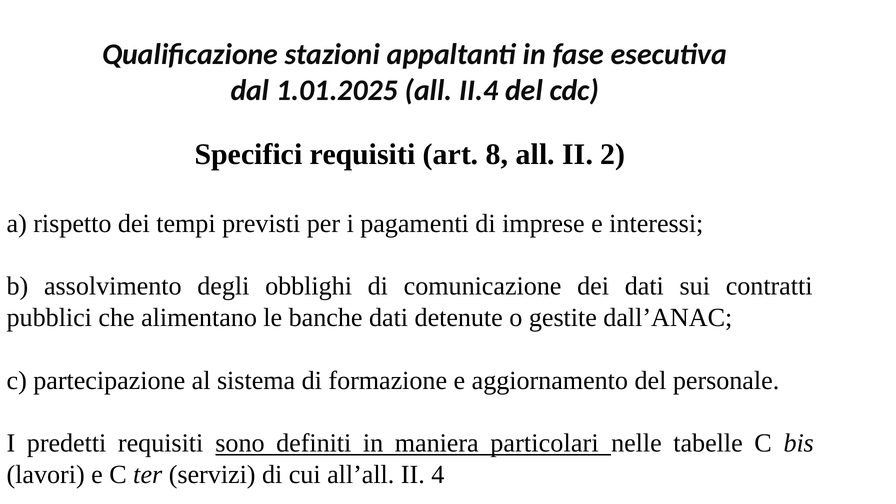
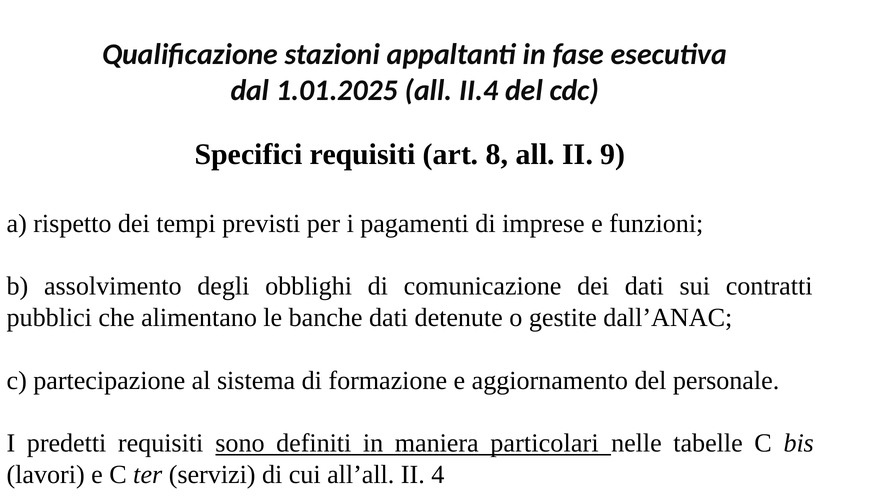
2: 2 -> 9 (613, 154)
interessi: interessi -> funzioni (656, 224)
